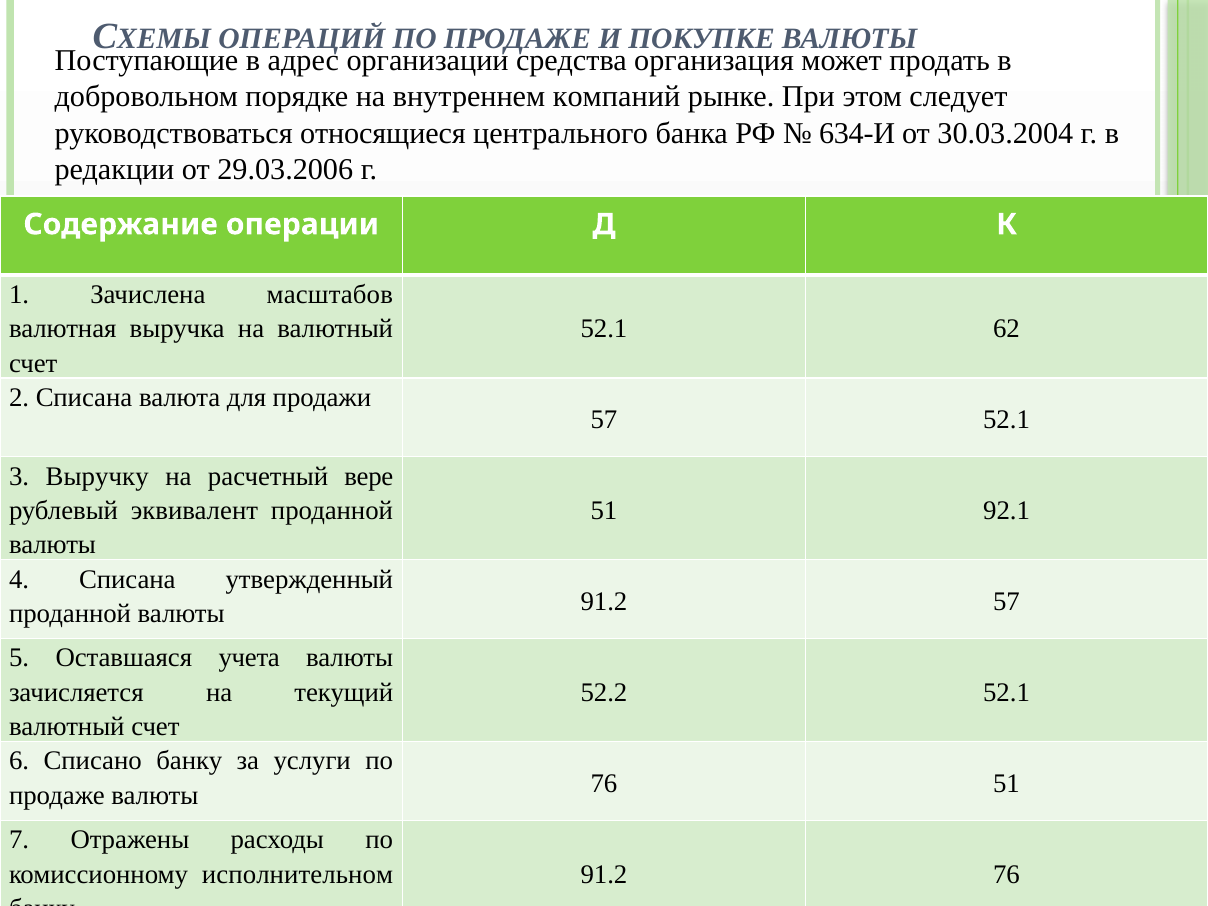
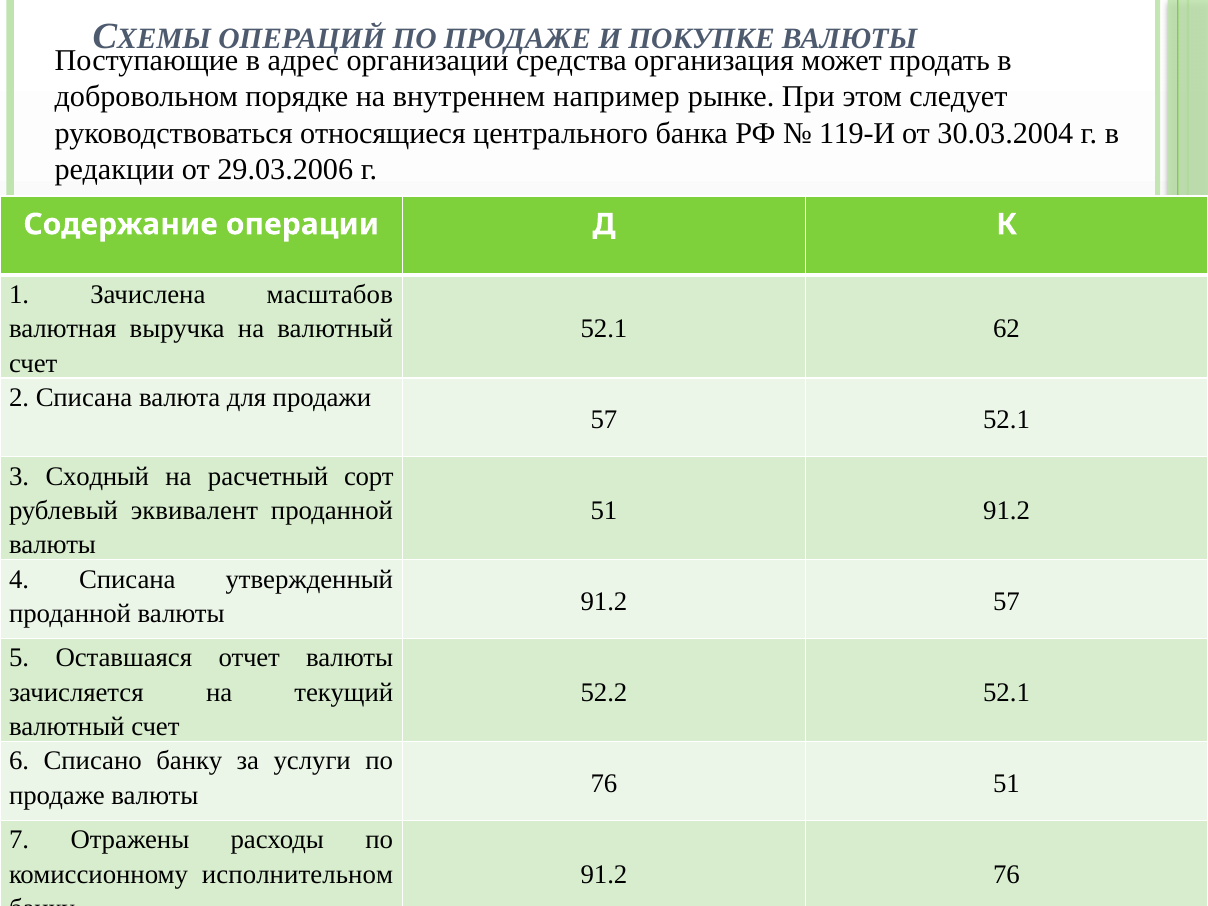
компаний: компаний -> например (616, 97)
634-И: 634-И -> 119-И (857, 133)
Выручку: Выручку -> Сходный (97, 476)
вере: вере -> сорт (369, 476)
51 92.1: 92.1 -> 91.2 (1007, 511)
учета: учета -> отчет (249, 658)
